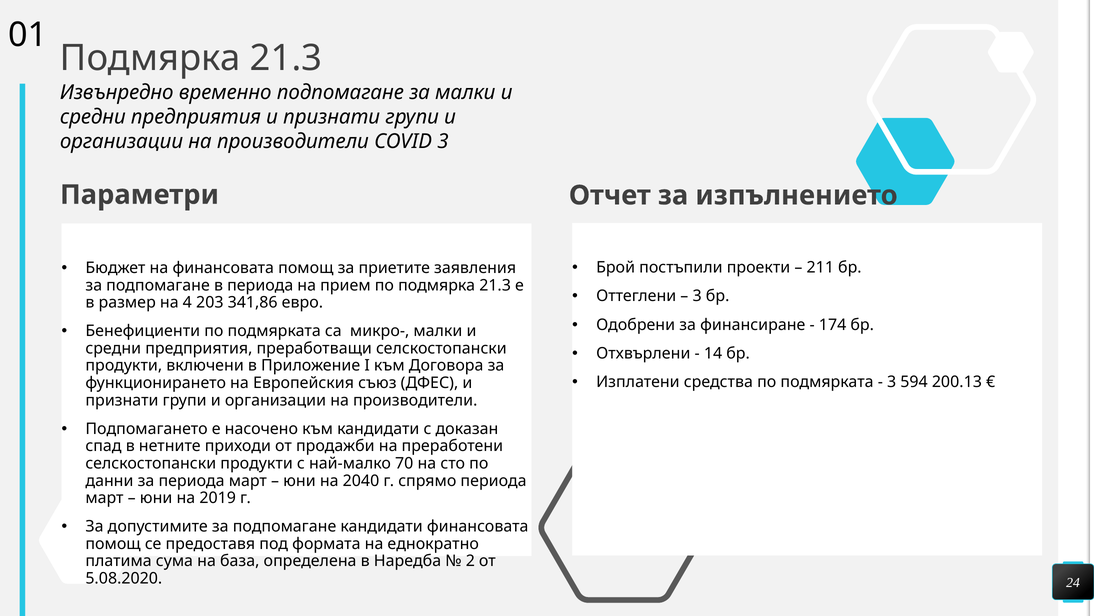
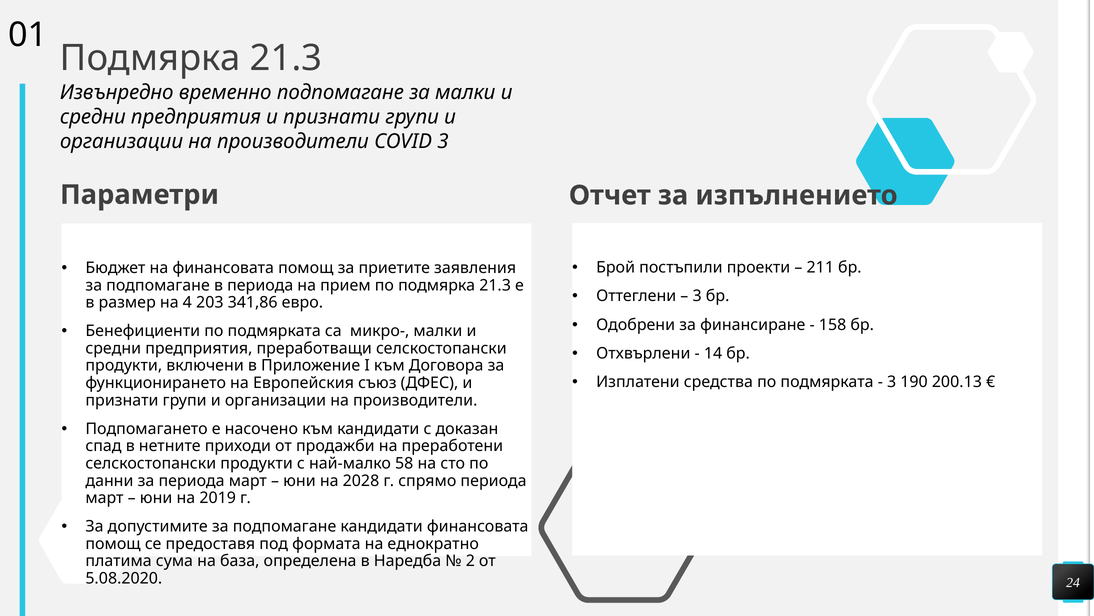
174: 174 -> 158 (833, 325)
594: 594 -> 190 (914, 382)
70: 70 -> 58 (404, 463)
2040: 2040 -> 2028 (361, 480)
